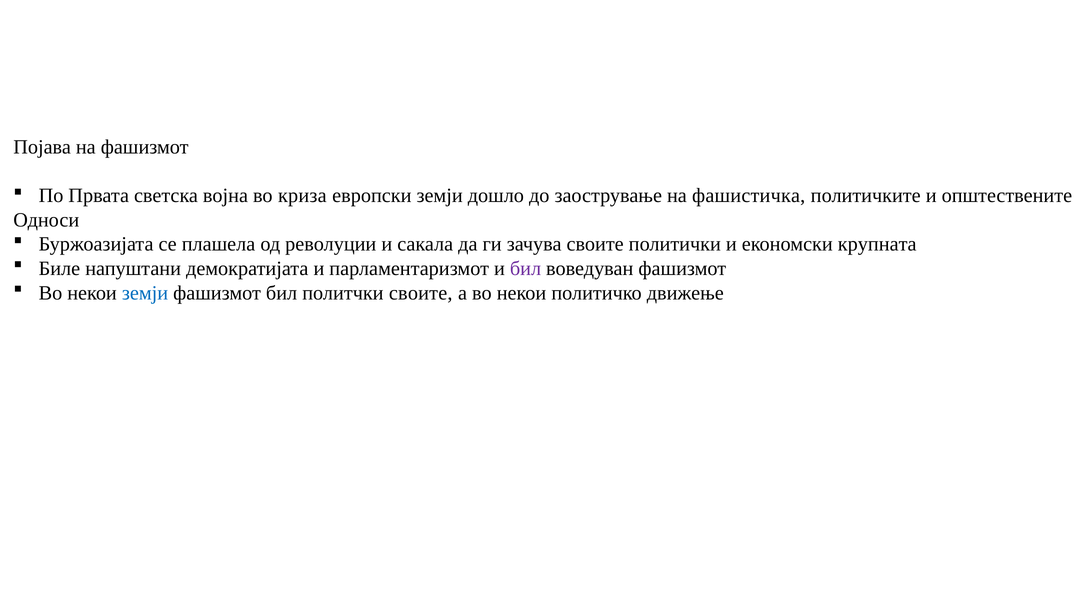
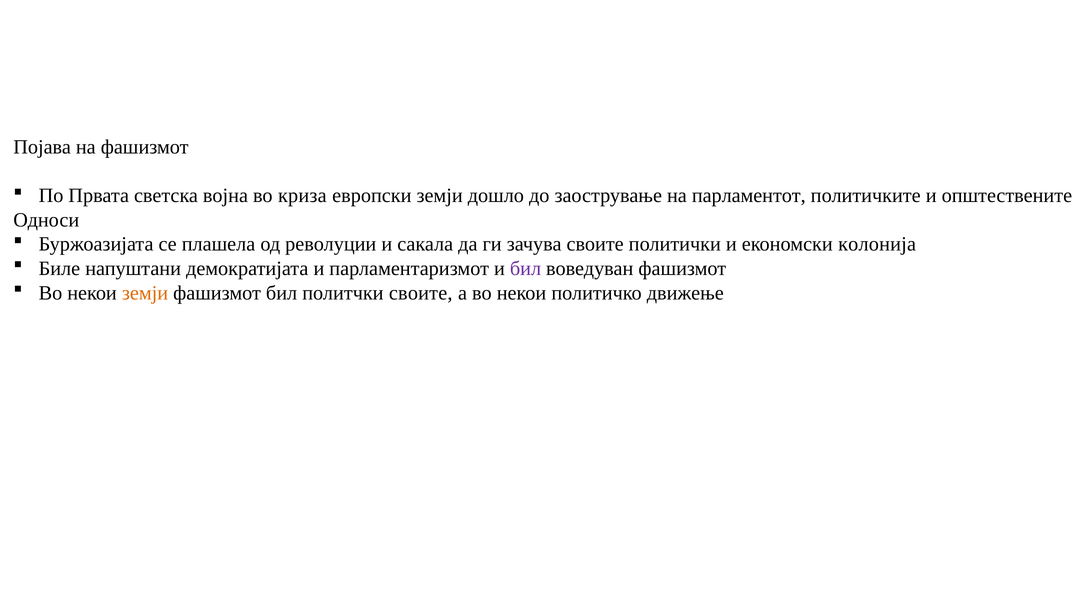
фашистичка: фашистичка -> парламентот (749, 195)
крупната: крупната -> колонија (877, 244)
земји colour: blue -> orange (145, 293)
